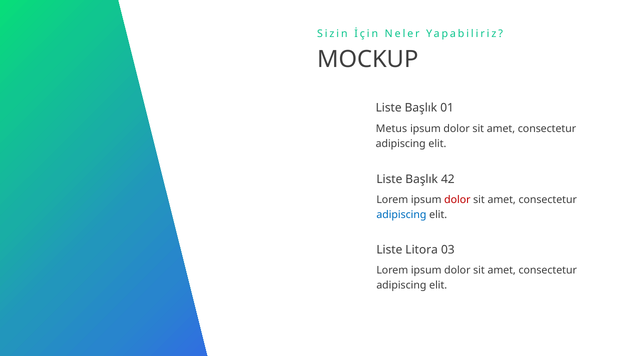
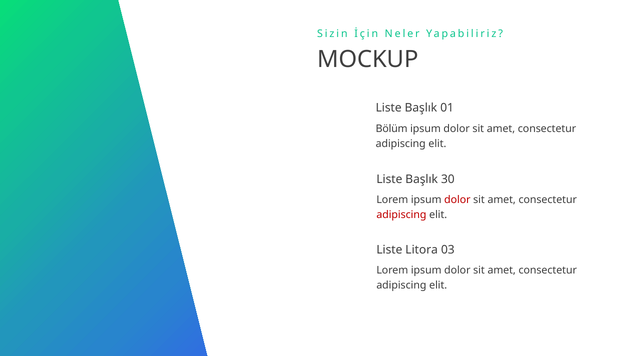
Metus: Metus -> Bölüm (392, 129)
42: 42 -> 30 (448, 180)
adipiscing colour: blue -> red (401, 215)
